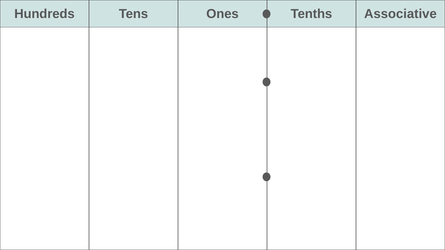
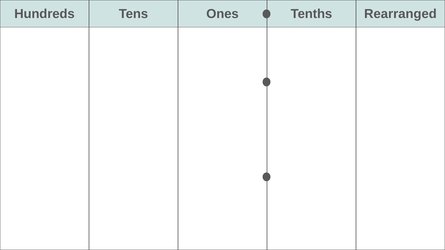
Associative: Associative -> Rearranged (400, 14)
